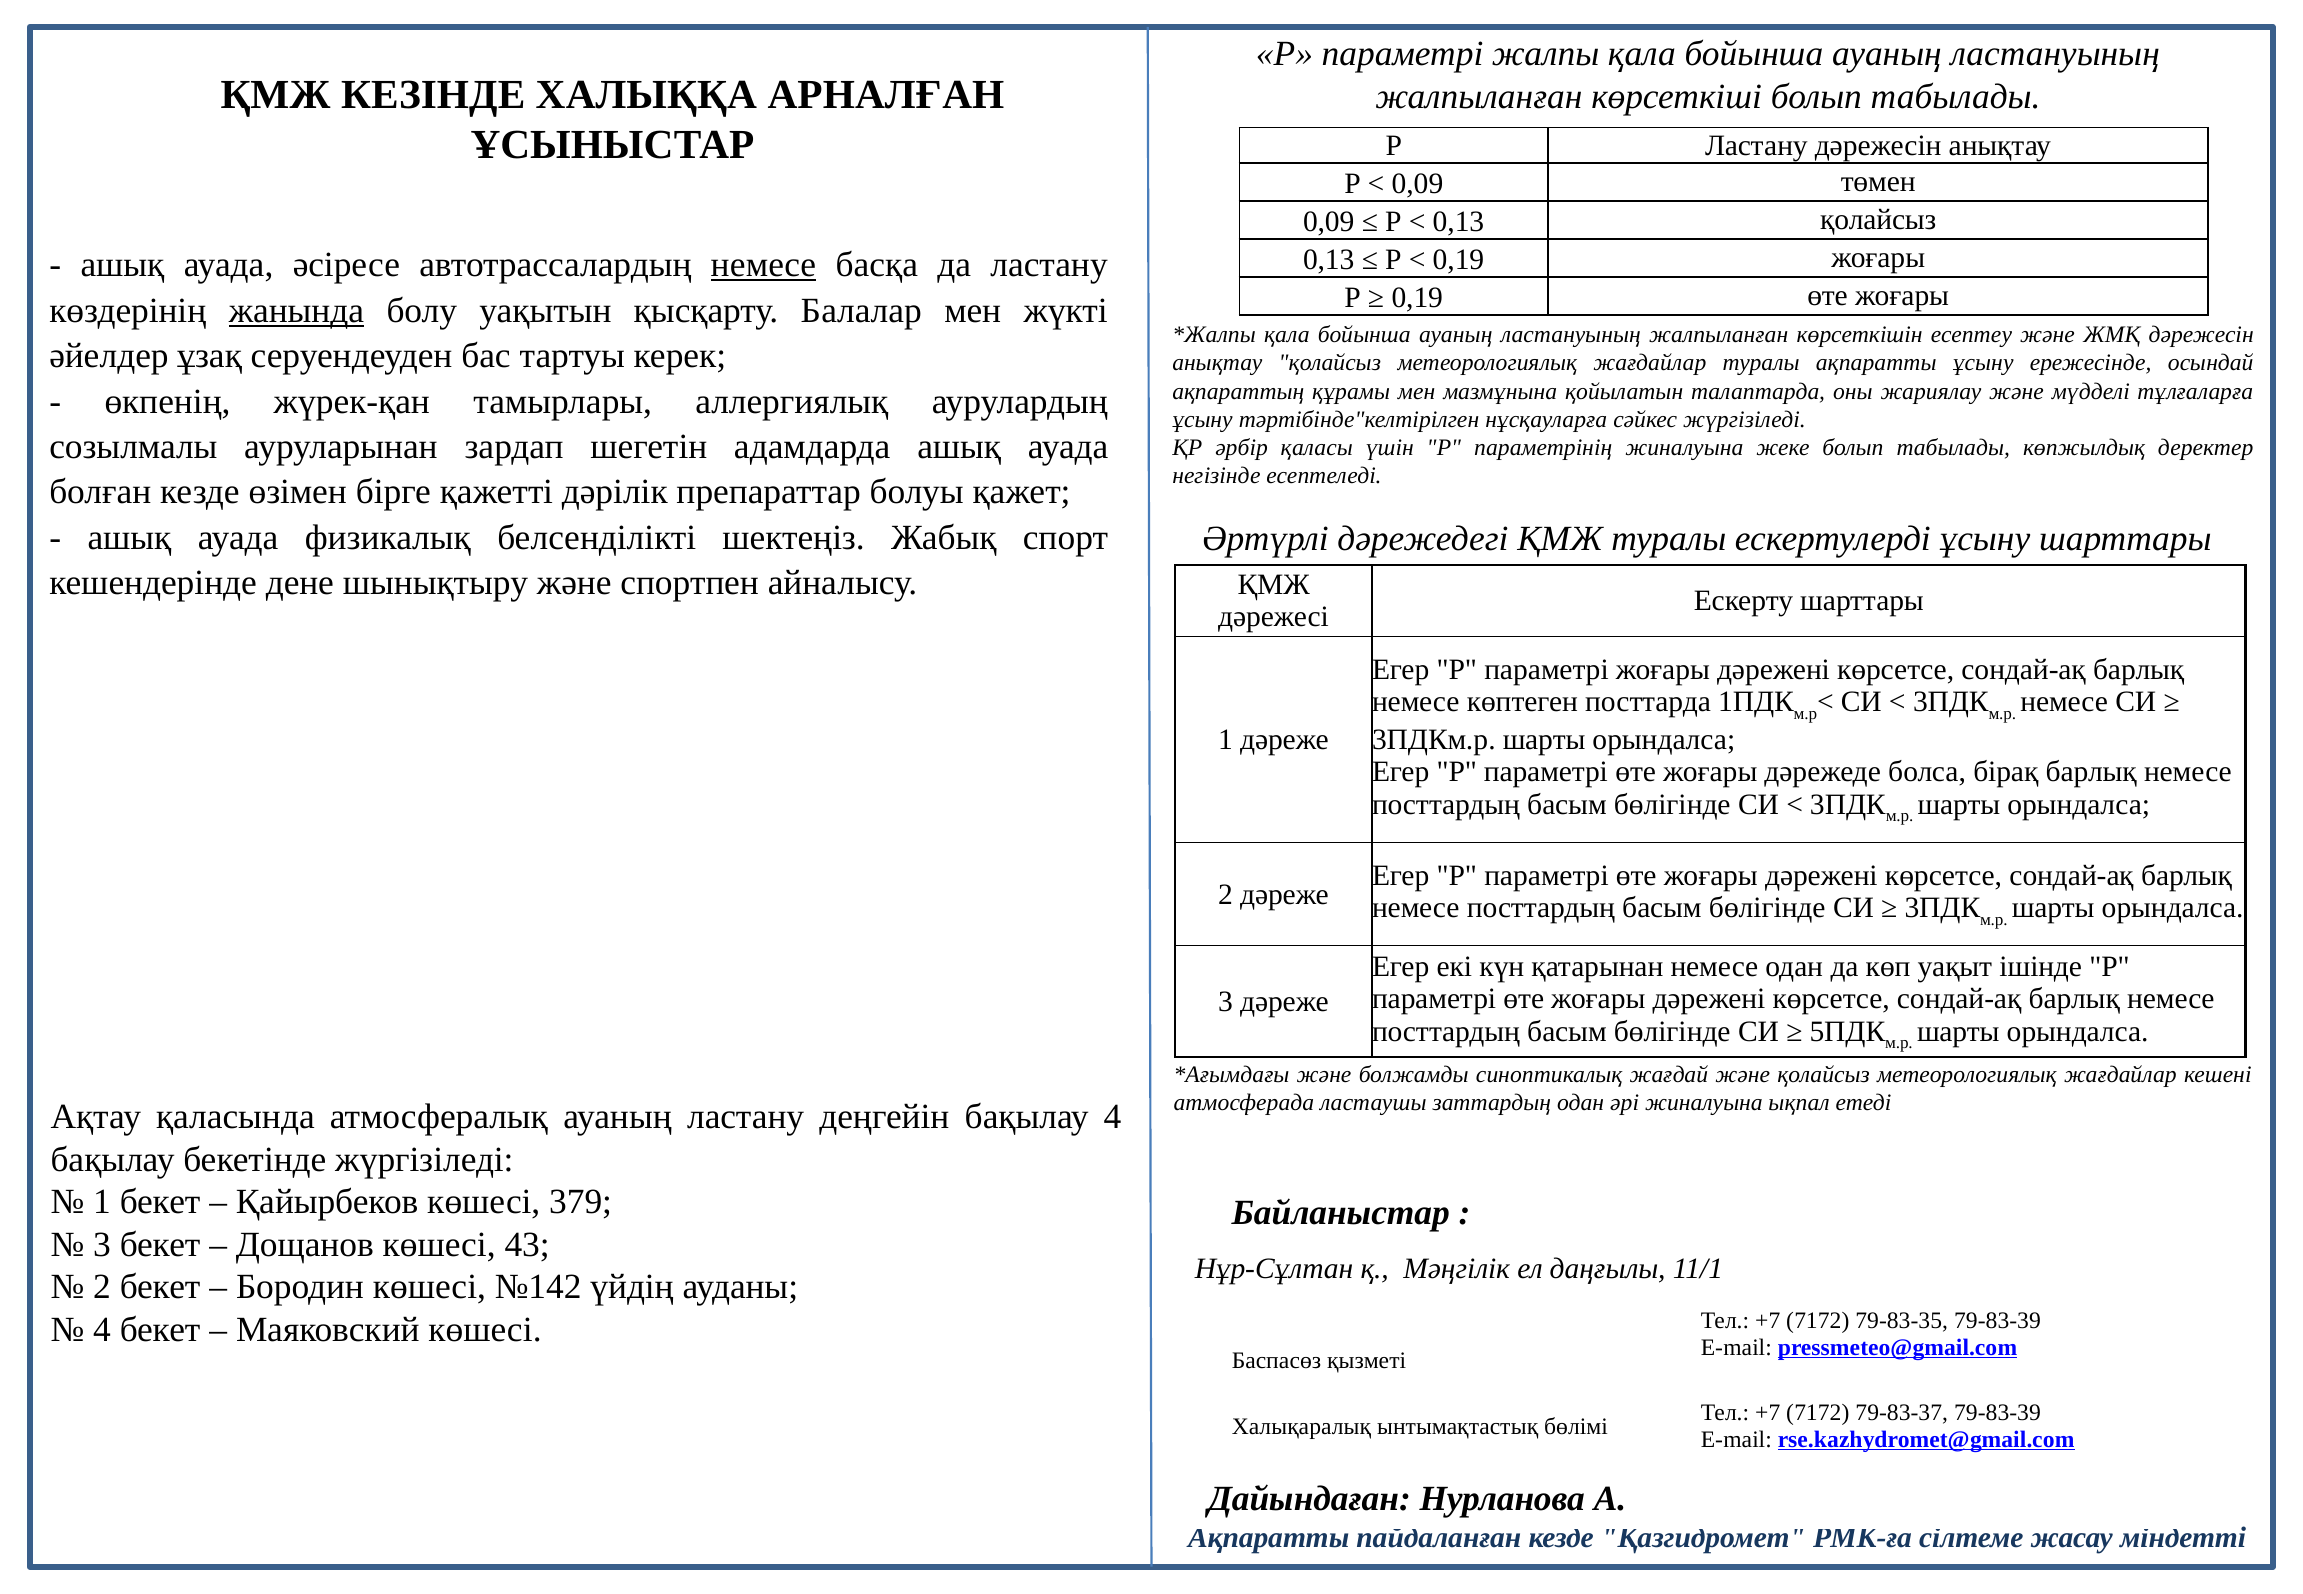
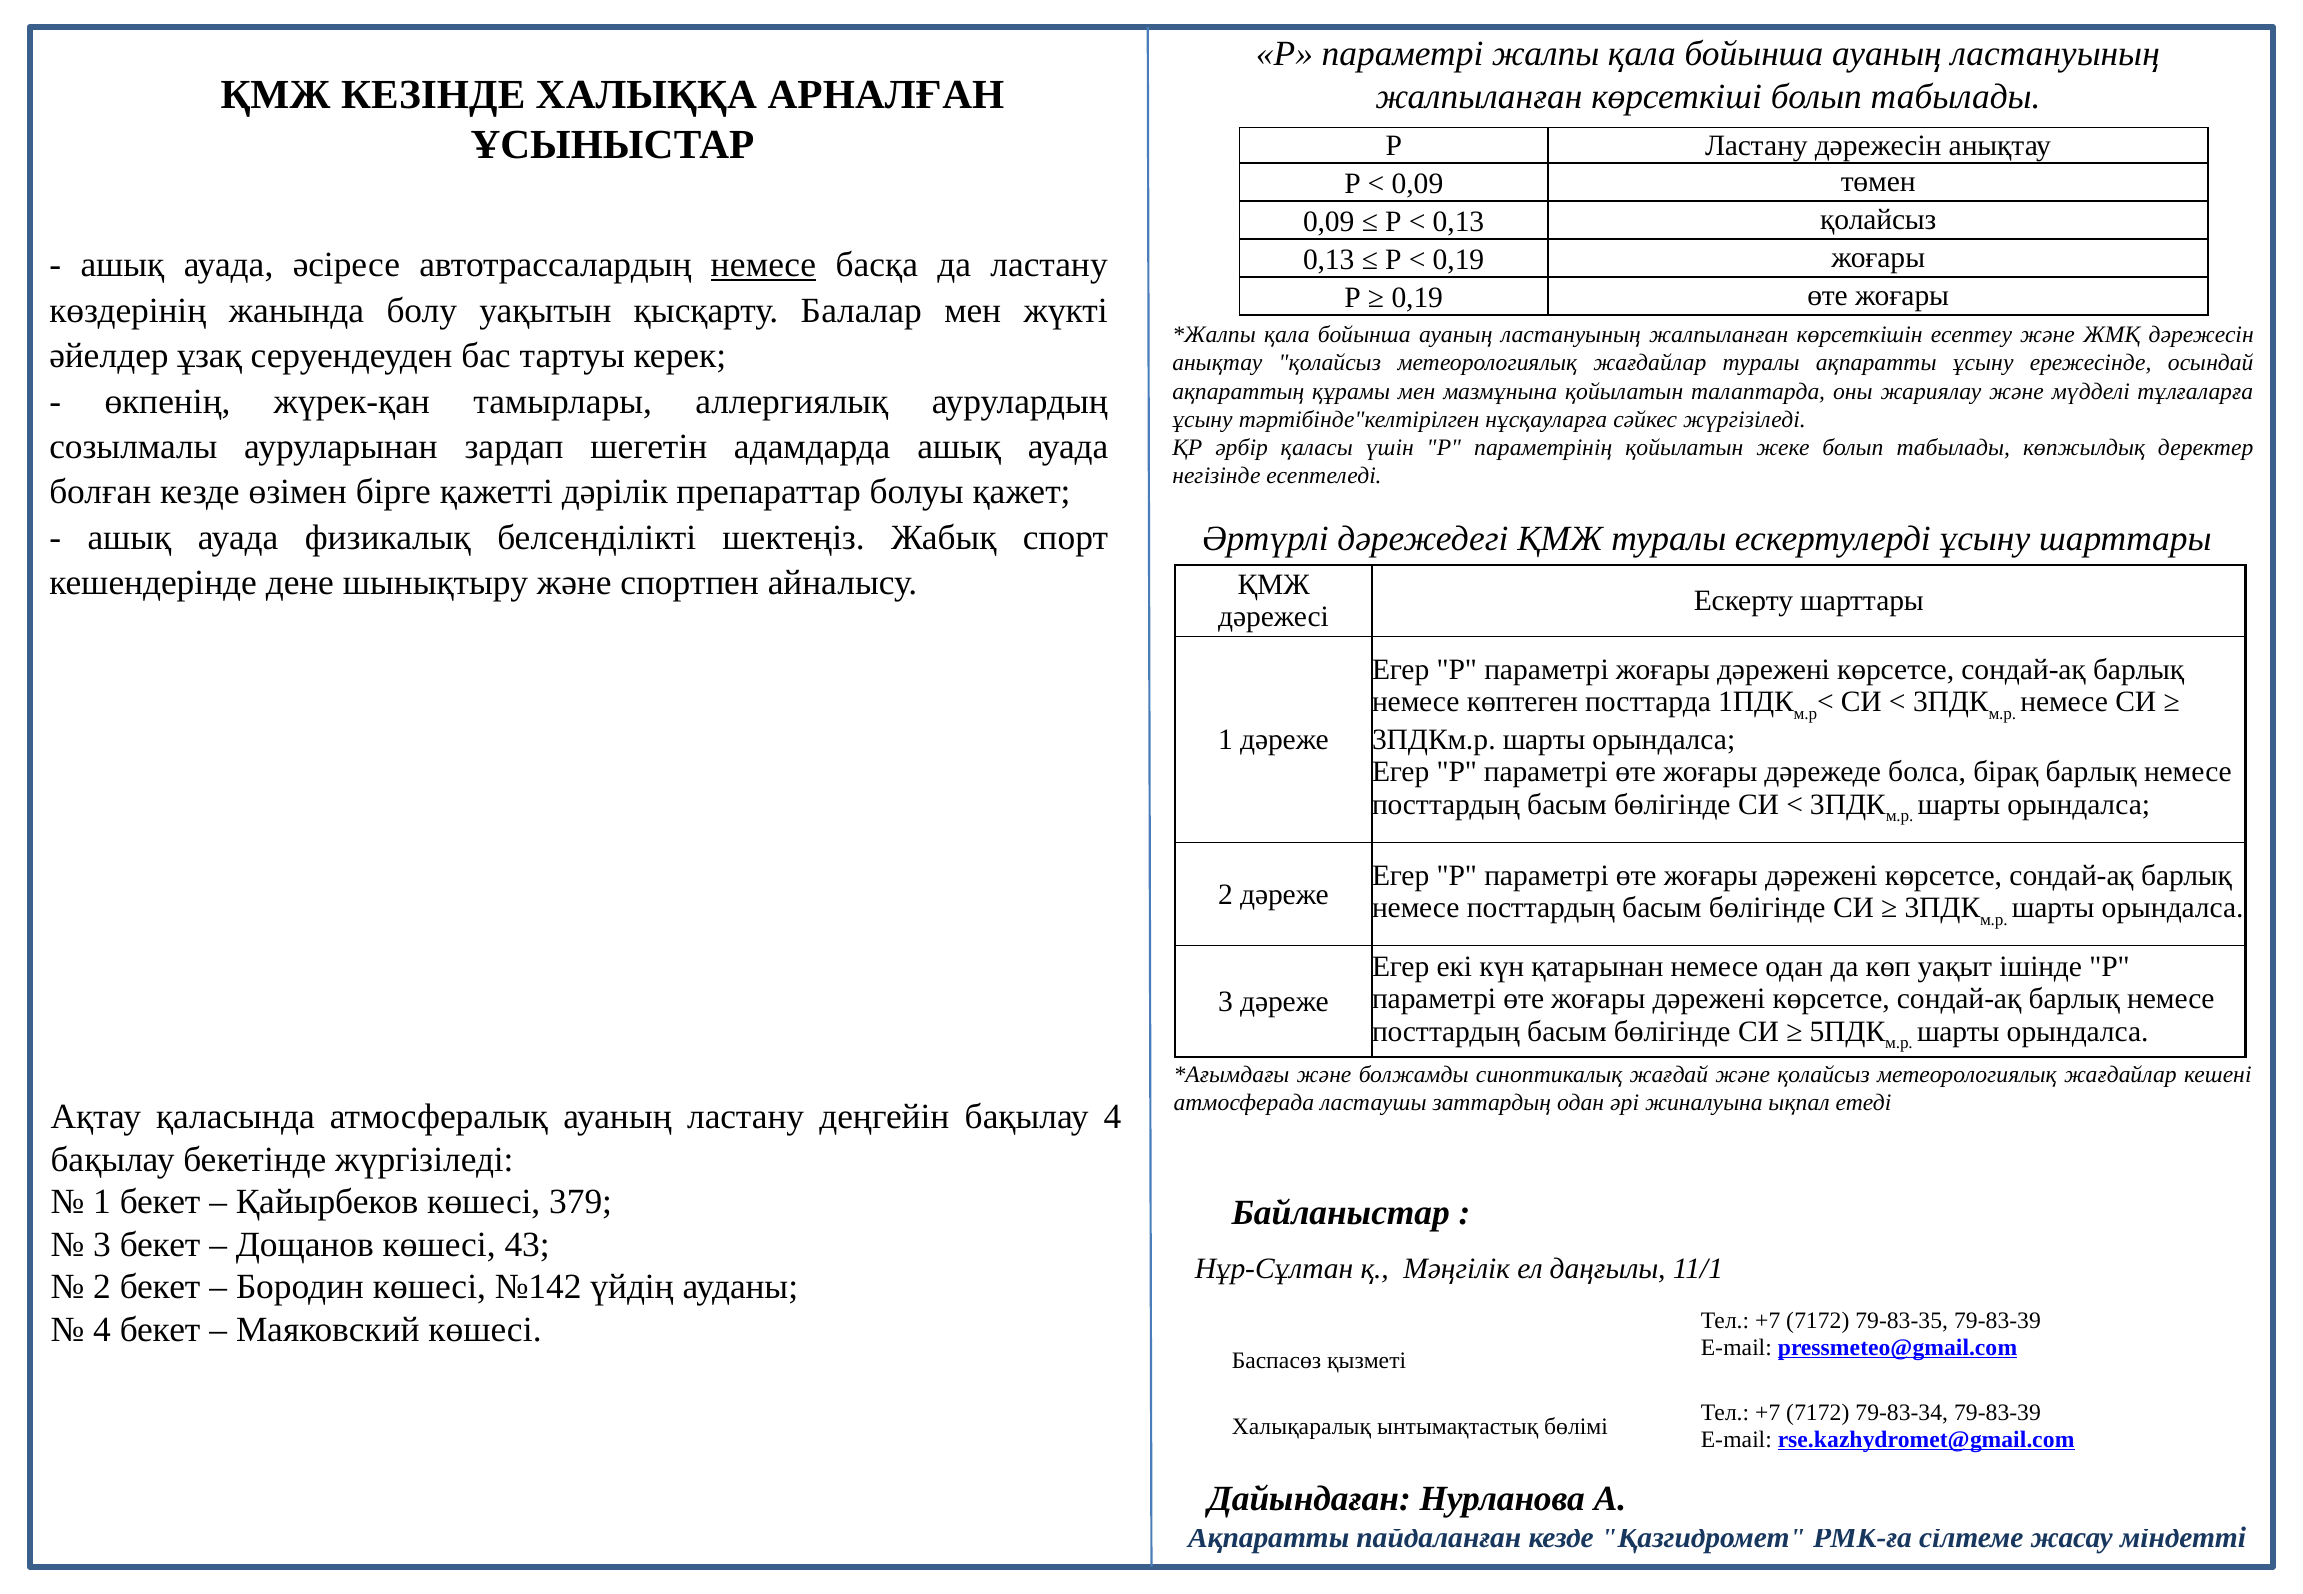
жанында underline: present -> none (296, 311)
параметрінің жиналуына: жиналуына -> қойылатын (1684, 448)
79-83-37: 79-83-37 -> 79-83-34 (1902, 1413)
